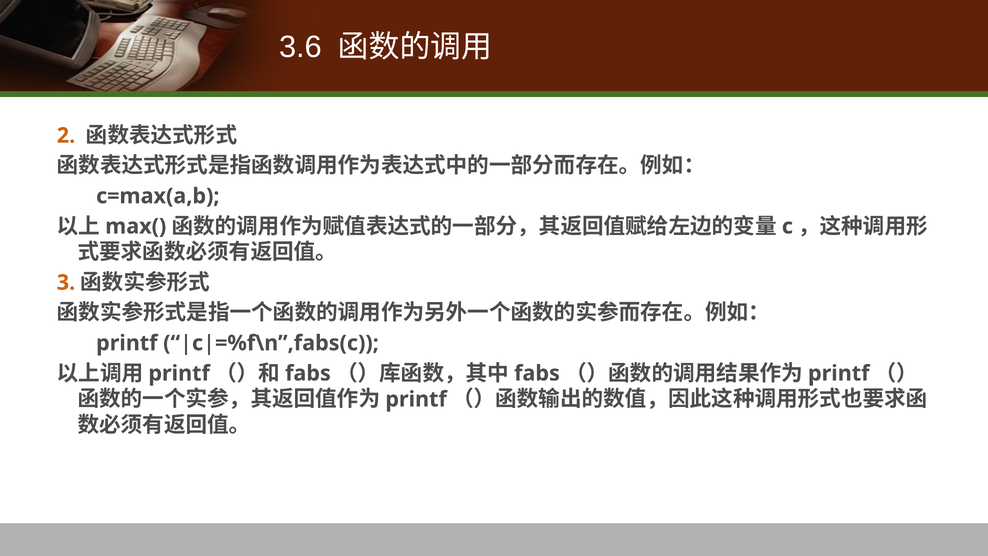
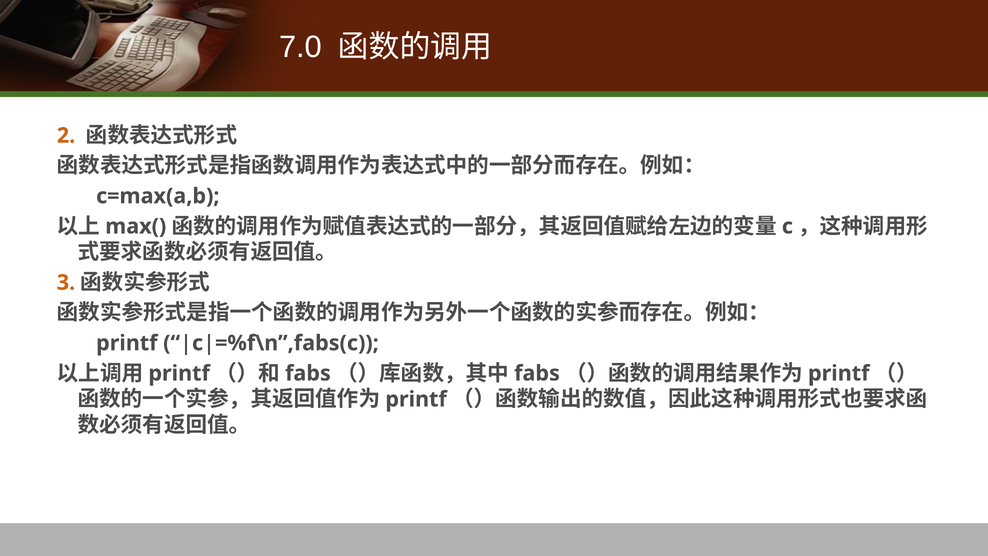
3.6: 3.6 -> 7.0 (301, 47)
